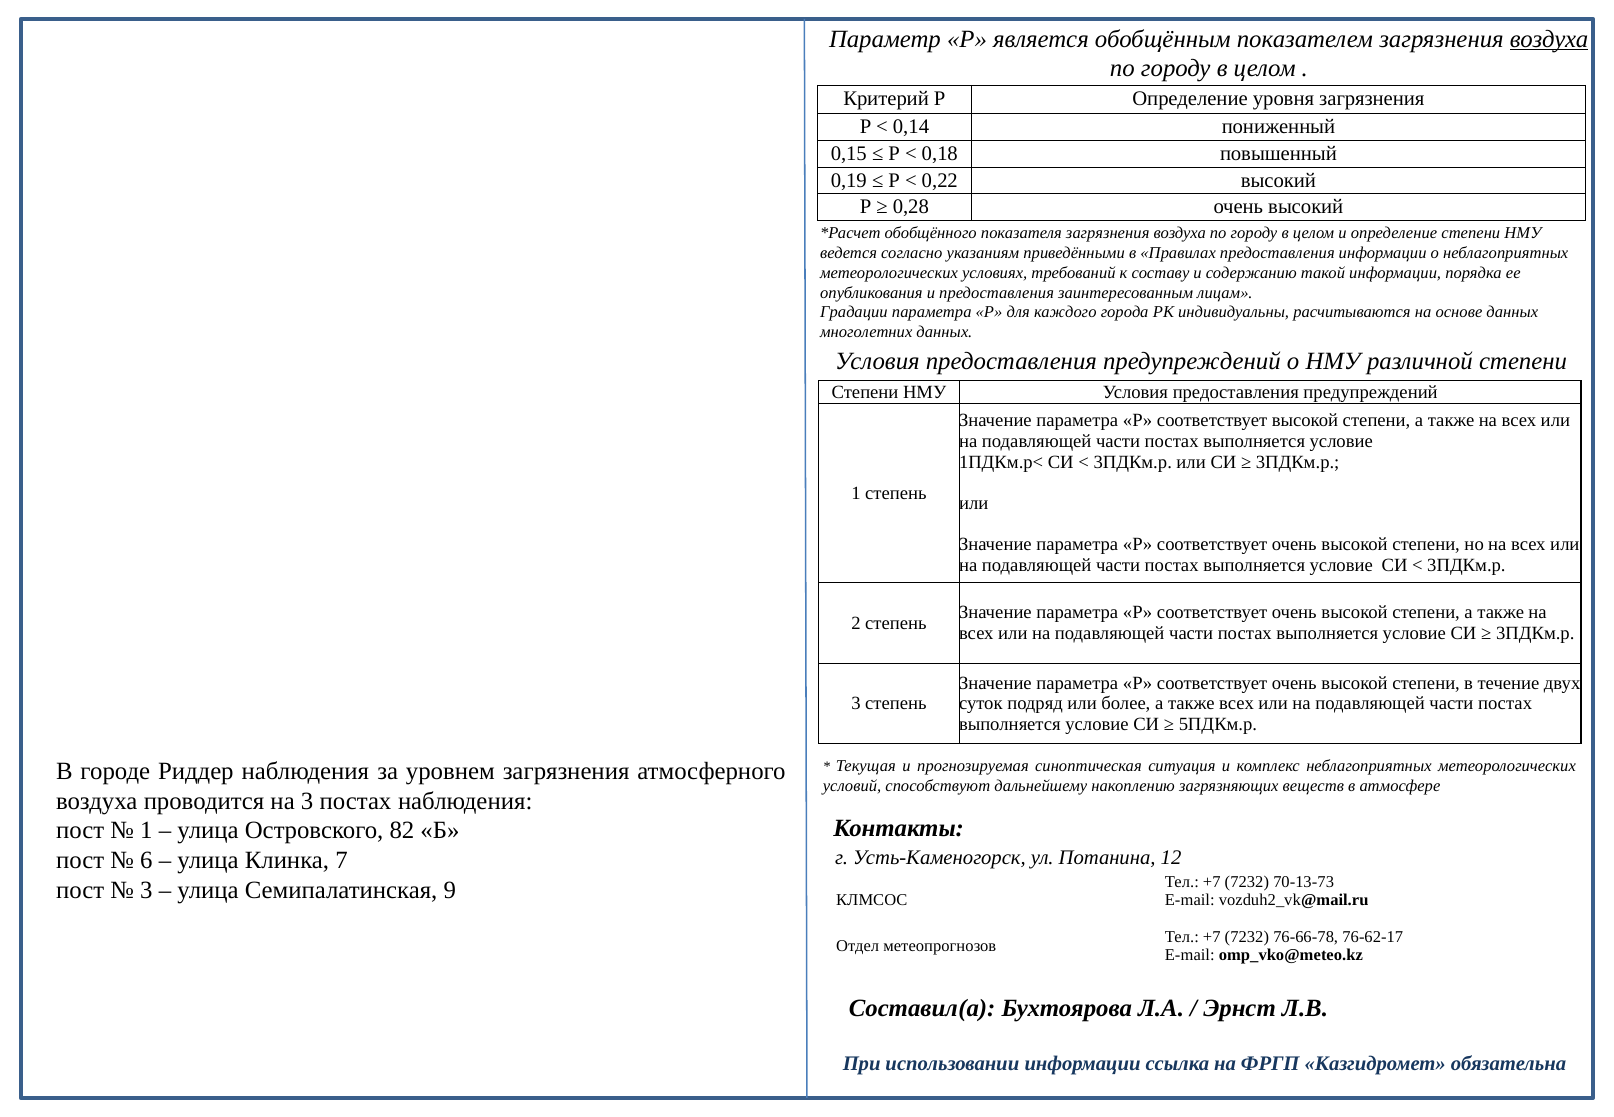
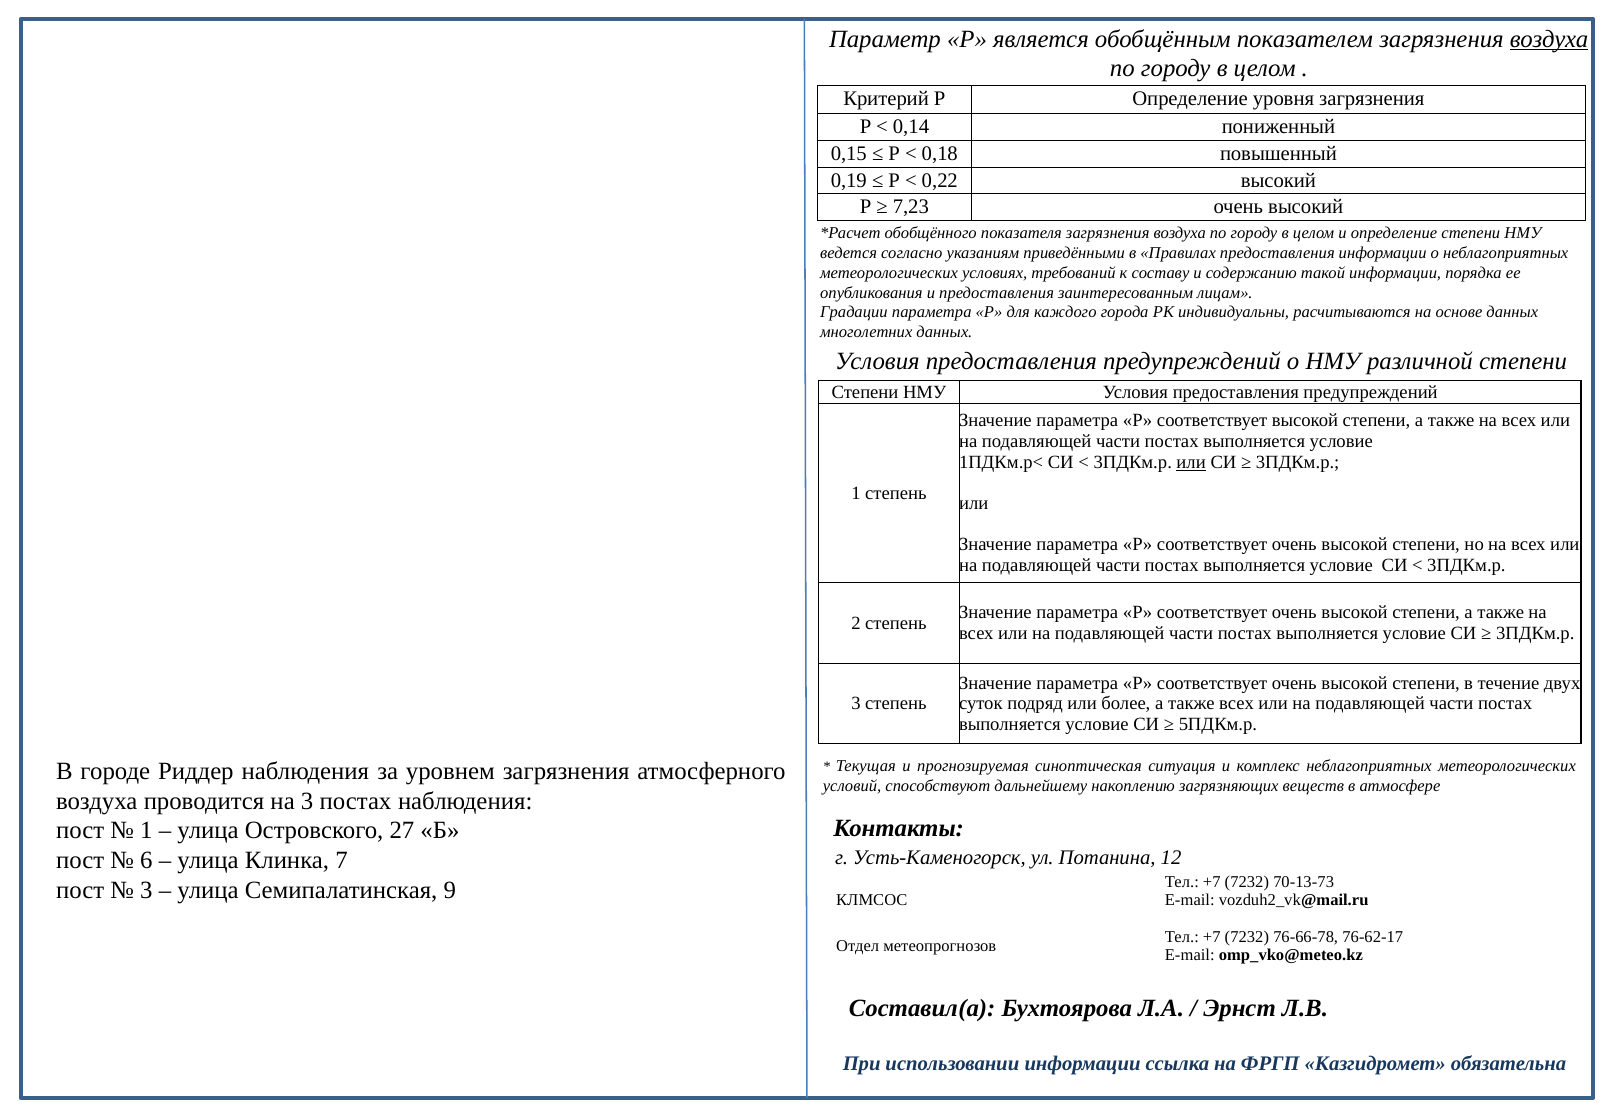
0,28: 0,28 -> 7,23 (911, 207)
или underline: none -> present (1191, 462)
82: 82 -> 27 (402, 831)
